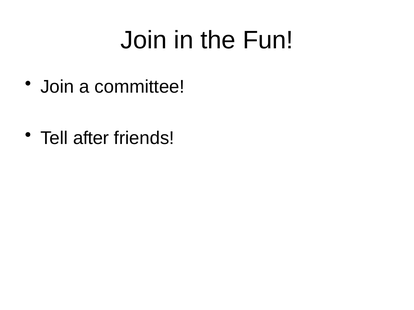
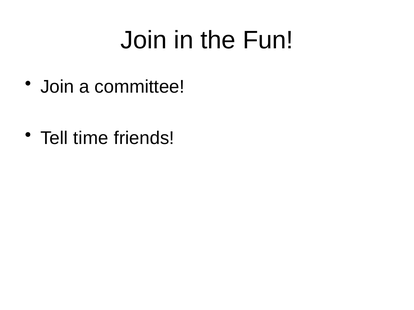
after: after -> time (91, 138)
